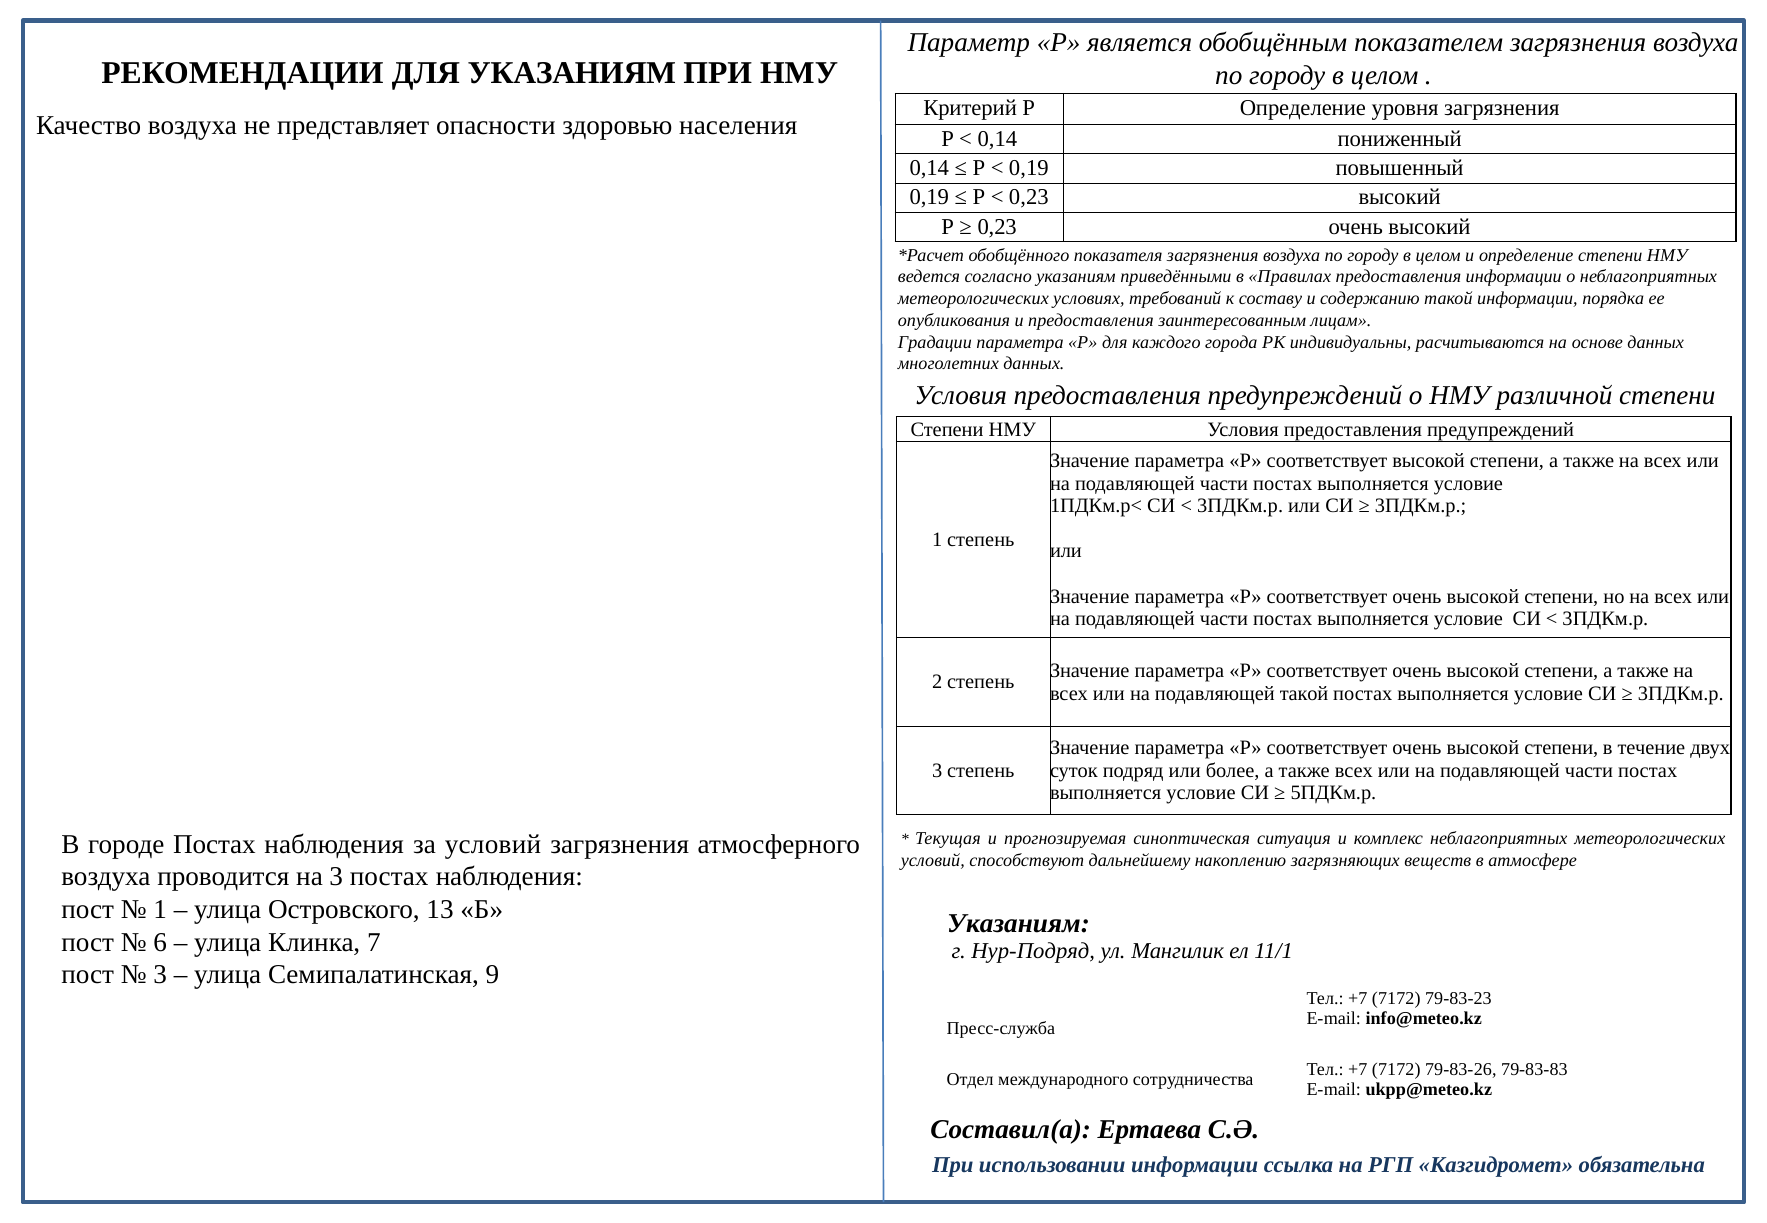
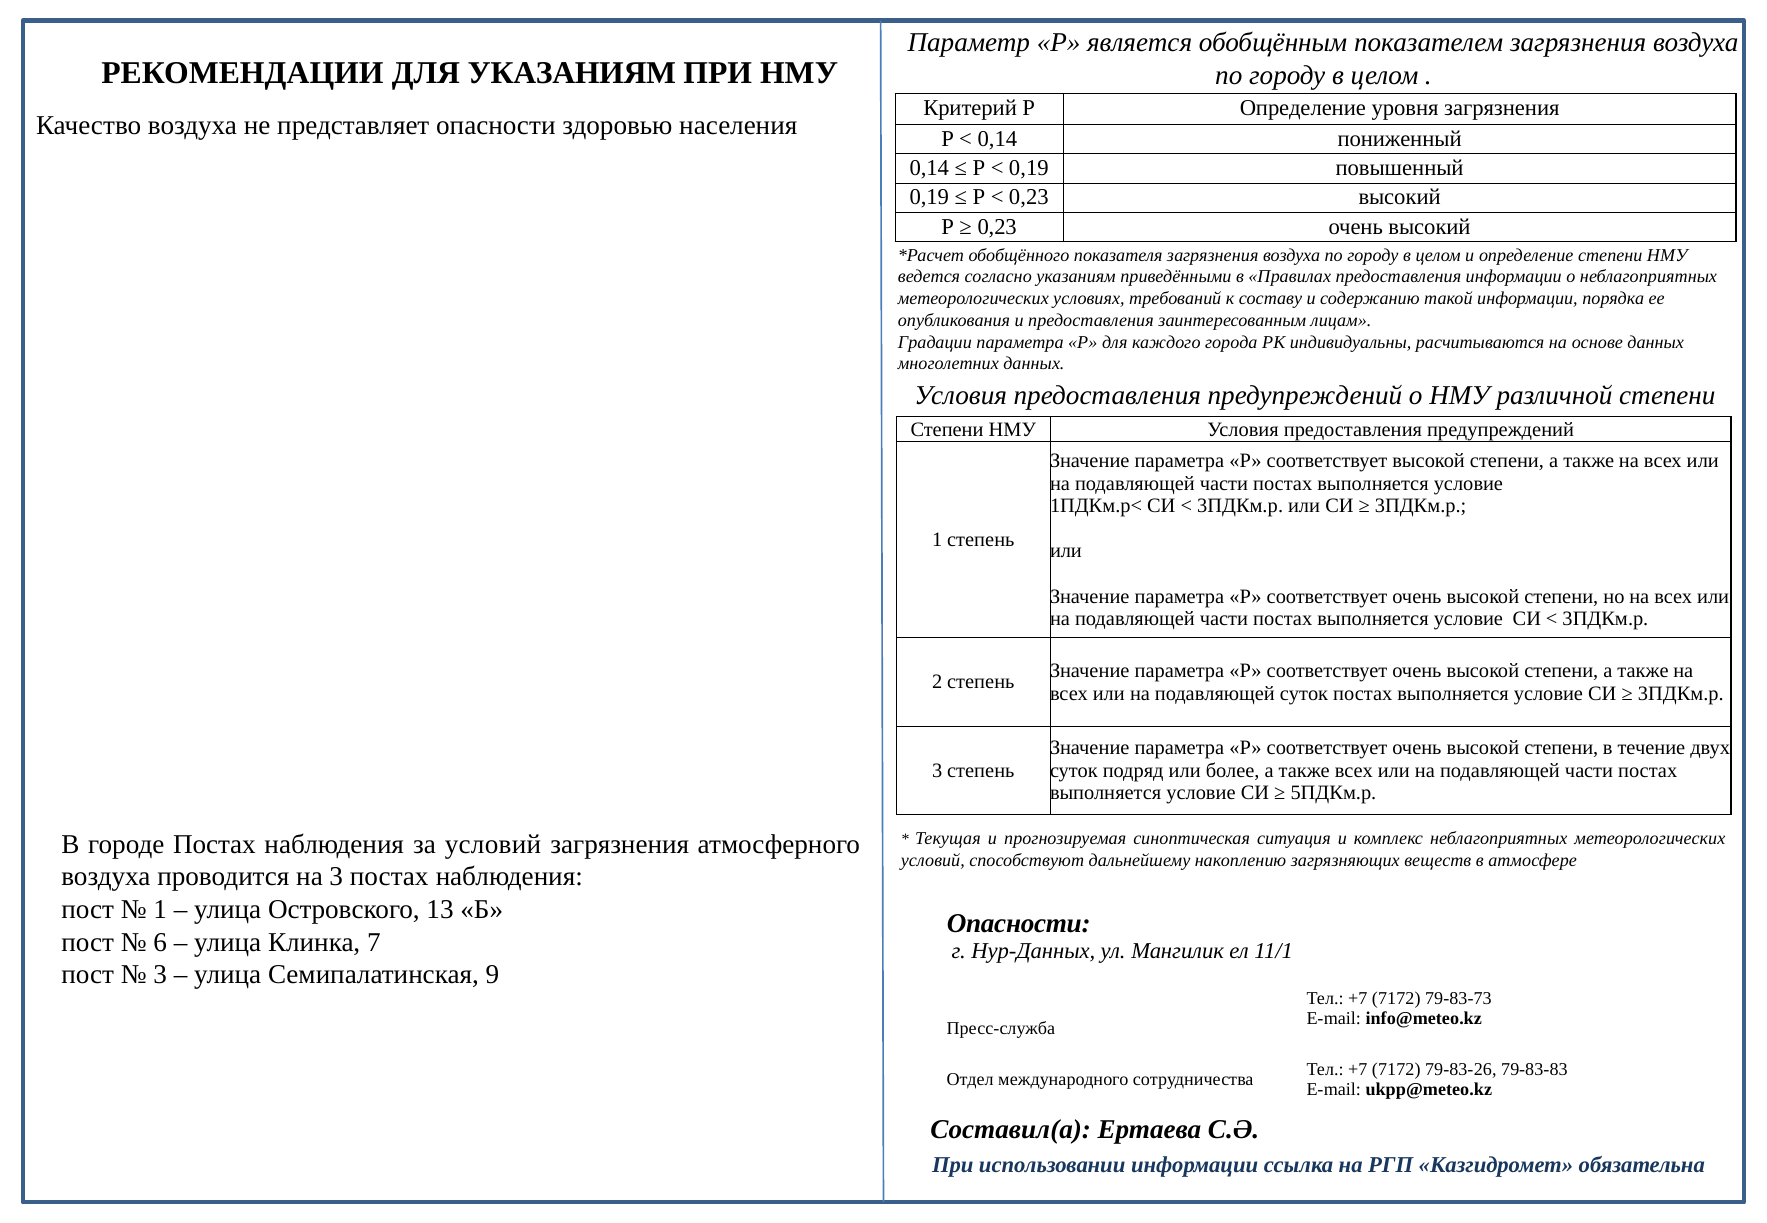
подавляющей такой: такой -> суток (1304, 694)
Указаниям: Указаниям -> Опасности (1019, 923)
Нур-Подряд: Нур-Подряд -> Нур-Данных (1033, 951)
79-83-23: 79-83-23 -> 79-83-73 (1458, 999)
